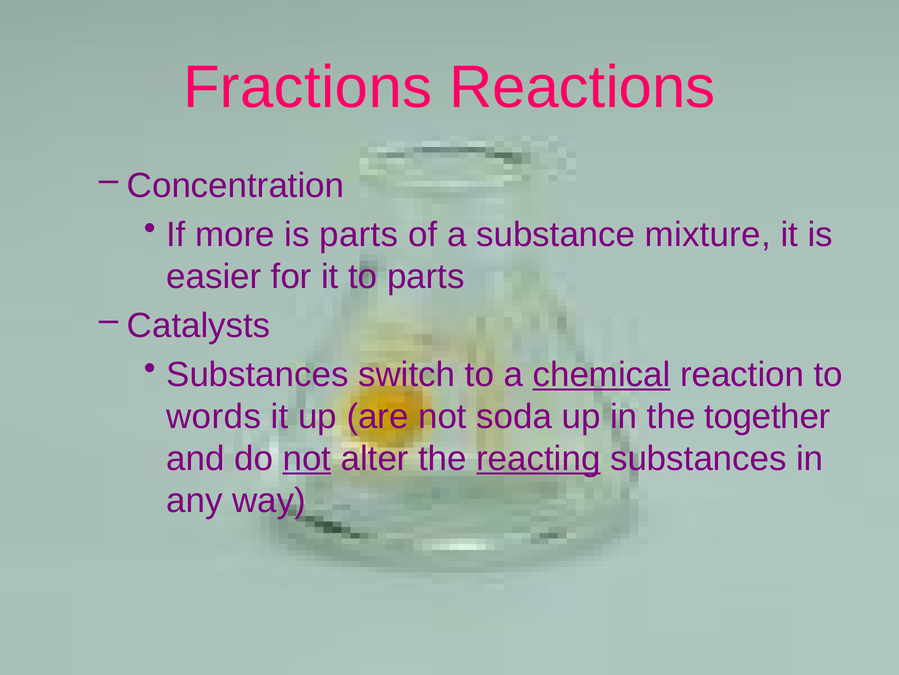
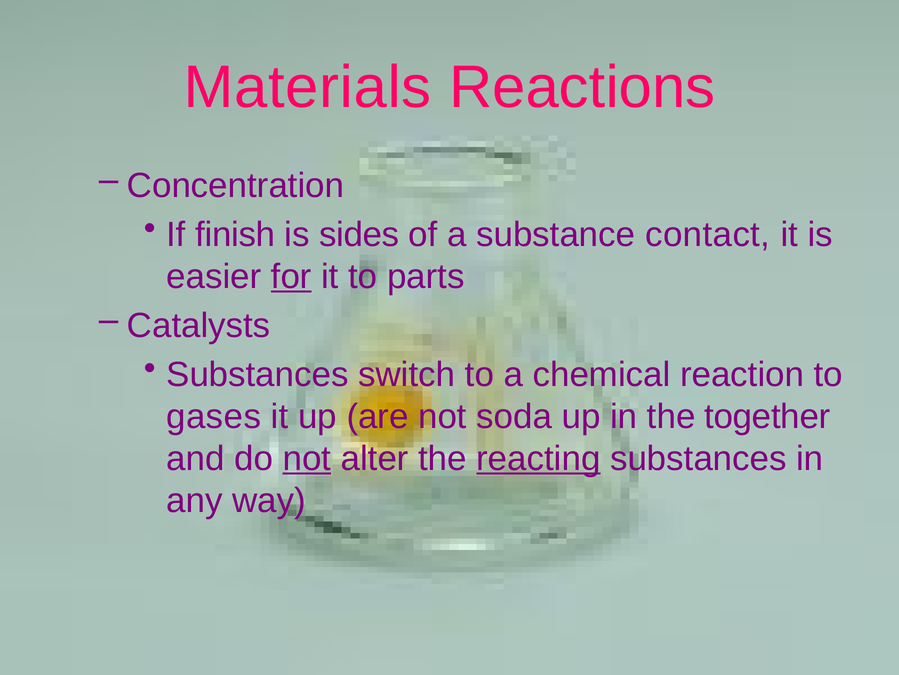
Fractions: Fractions -> Materials (307, 87)
more: more -> finish (235, 234)
is parts: parts -> sides (359, 234)
mixture: mixture -> contact (708, 234)
for underline: none -> present (291, 276)
chemical underline: present -> none (602, 374)
words: words -> gases (214, 416)
